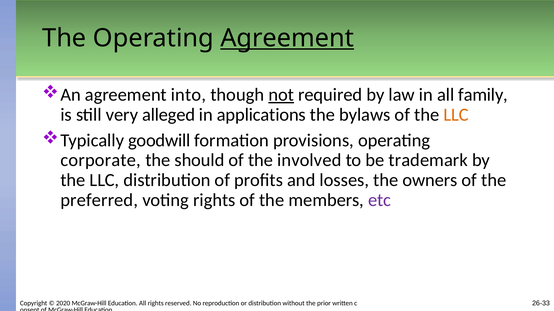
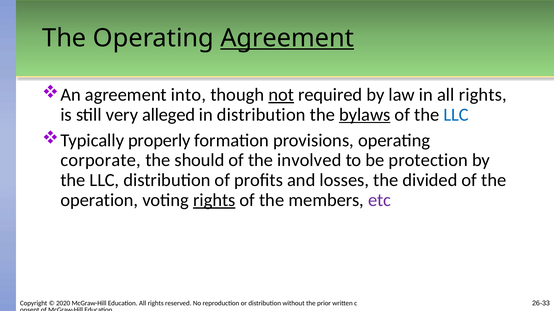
in all family: family -> rights (483, 95)
in applications: applications -> distribution (261, 115)
bylaws underline: none -> present (365, 115)
LLC colour: orange -> blue (456, 115)
goodwill: goodwill -> properly (159, 141)
trademark: trademark -> protection (428, 161)
owners: owners -> divided (430, 181)
preferred: preferred -> operation (99, 200)
rights underline: none -> present (214, 200)
